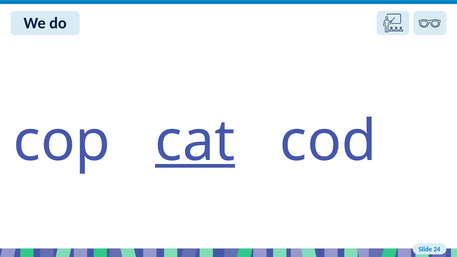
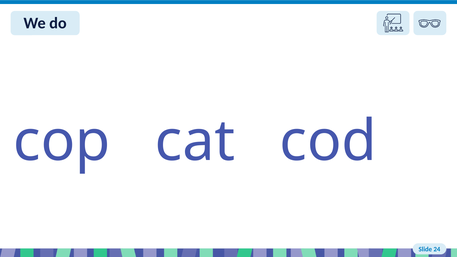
cat underline: present -> none (195, 141)
